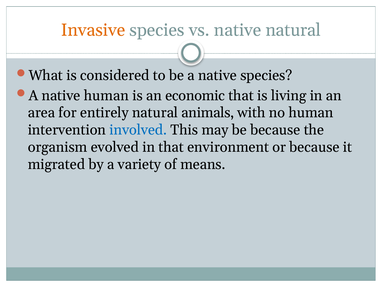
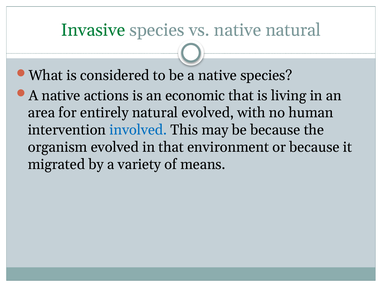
Invasive colour: orange -> green (93, 30)
native human: human -> actions (106, 95)
natural animals: animals -> evolved (208, 113)
